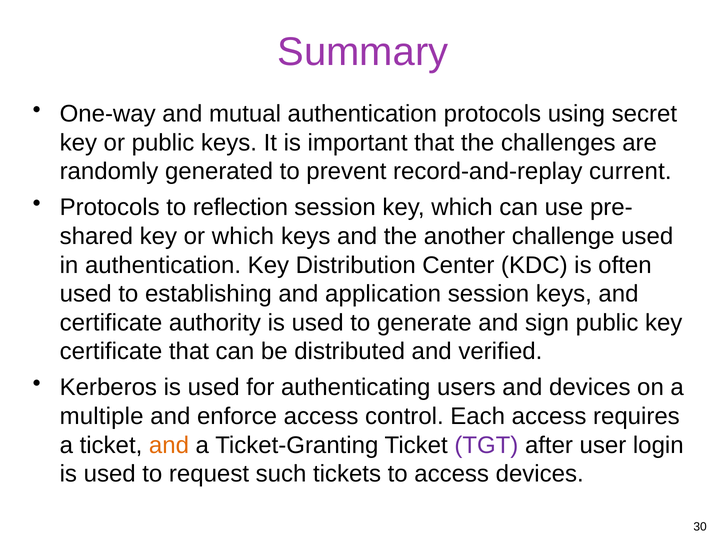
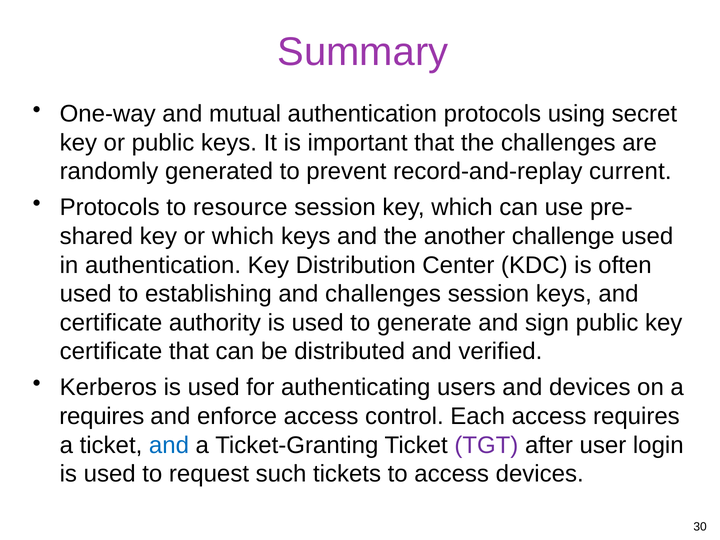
reflection: reflection -> resource (240, 208)
and application: application -> challenges (383, 294)
multiple: multiple -> requires (102, 416)
and colour: orange -> blue (169, 445)
